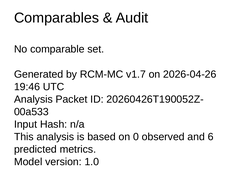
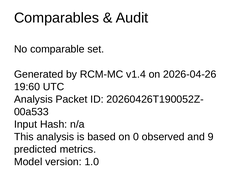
v1.7: v1.7 -> v1.4 (136, 74)
19:46: 19:46 -> 19:60 (27, 87)
6: 6 -> 9 (211, 136)
